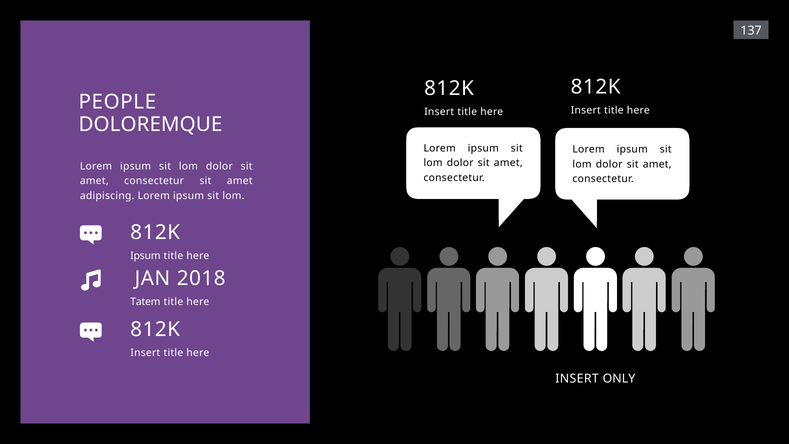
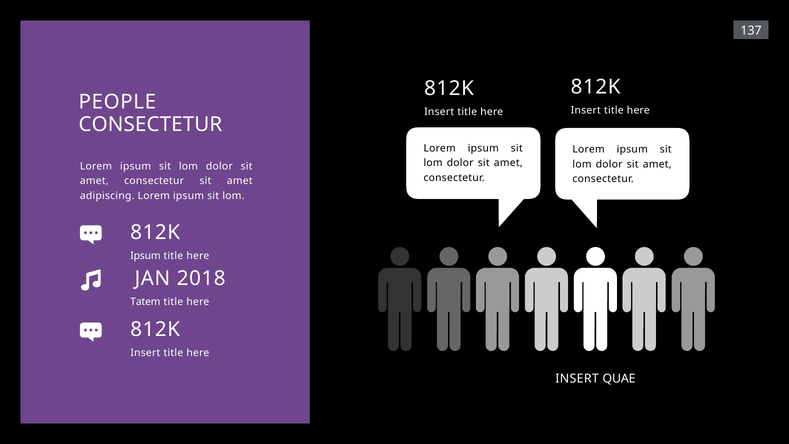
DOLOREMQUE: DOLOREMQUE -> CONSECTETUR (150, 124)
ONLY: ONLY -> QUAE (619, 379)
